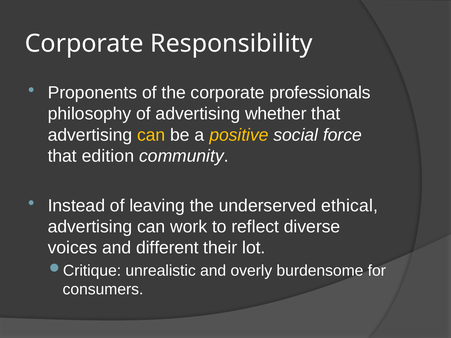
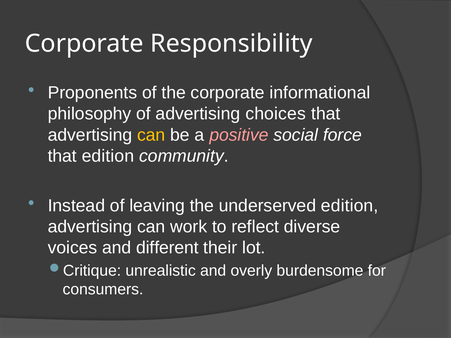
professionals: professionals -> informational (320, 93)
whether: whether -> choices (276, 114)
positive colour: yellow -> pink (239, 135)
underserved ethical: ethical -> edition (350, 206)
